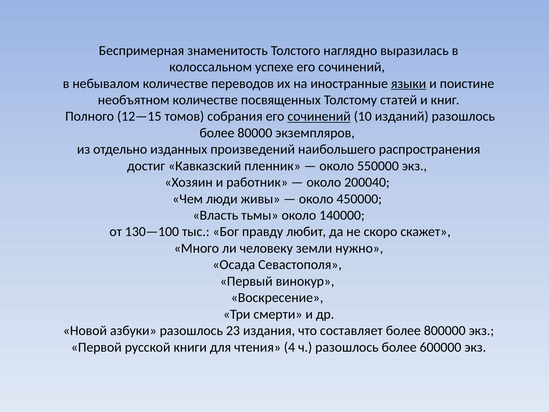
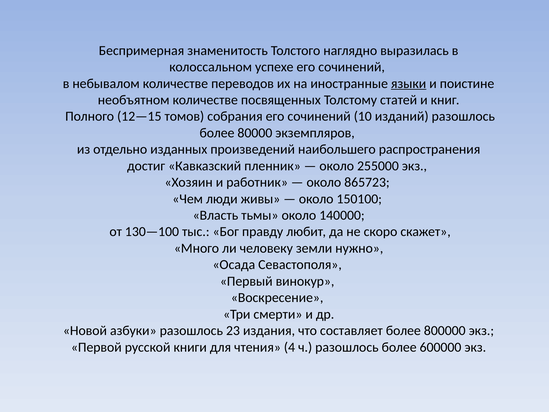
сочинений underline: present -> none (319, 116)
550000: 550000 -> 255000 (378, 166)
200040: 200040 -> 865723 (367, 182)
450000: 450000 -> 150100 (359, 199)
